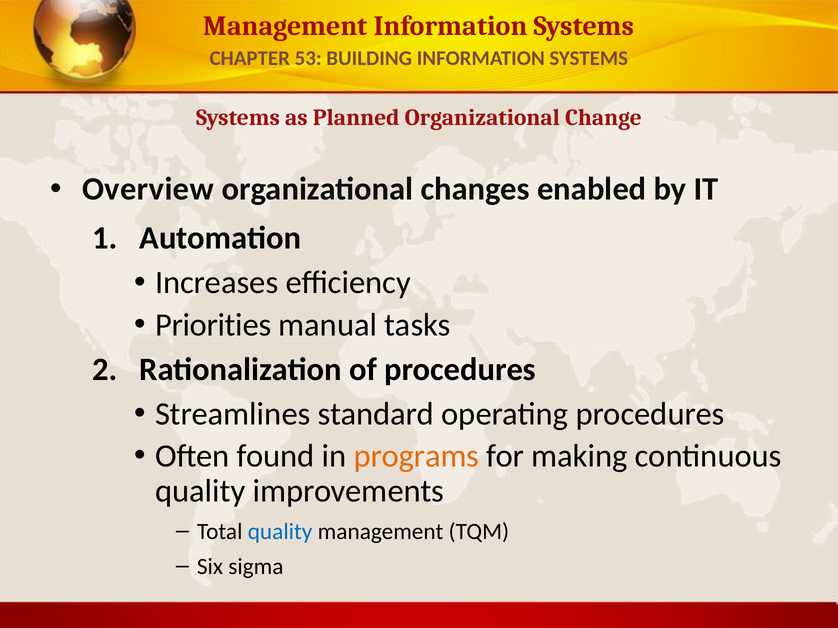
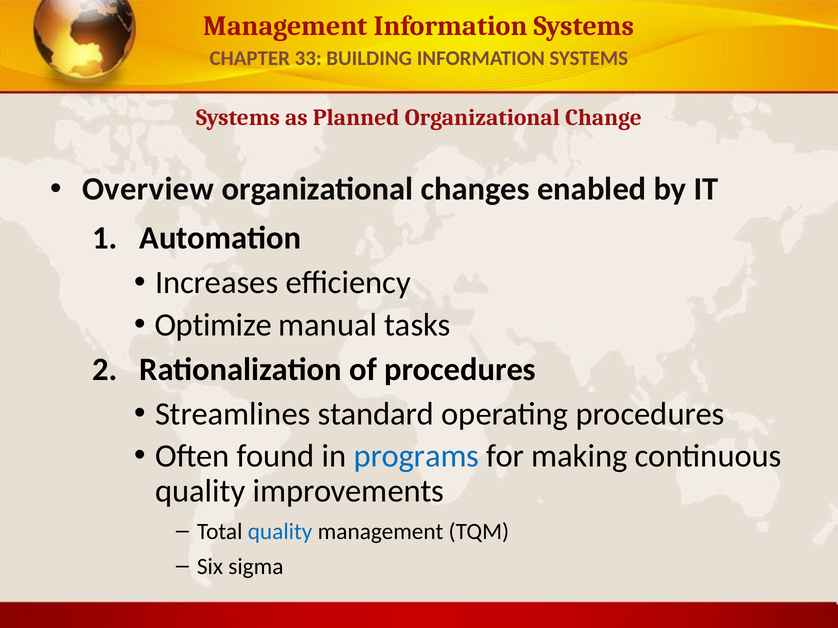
53: 53 -> 33 (308, 58)
Priorities: Priorities -> Optimize (213, 325)
programs colour: orange -> blue (416, 456)
